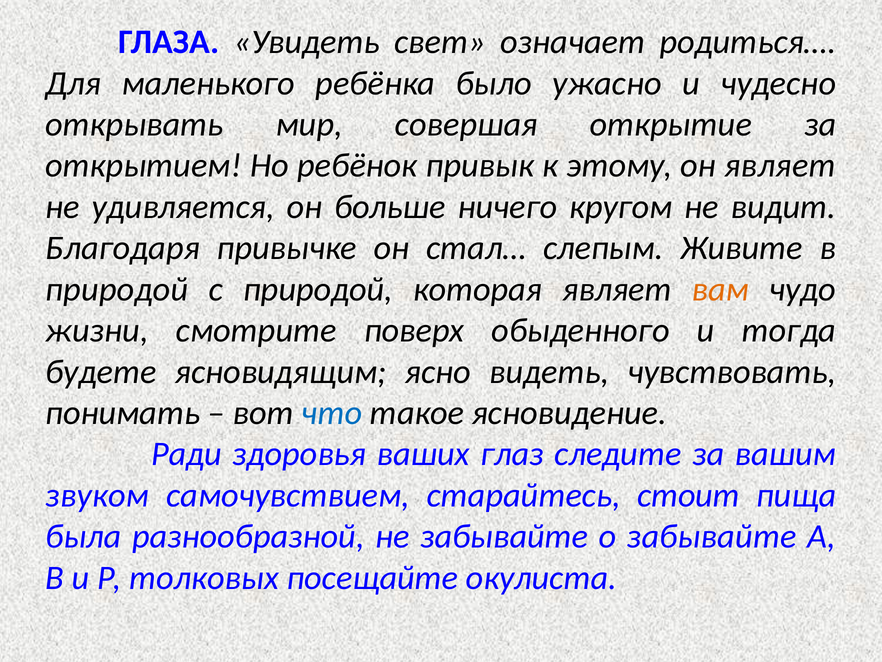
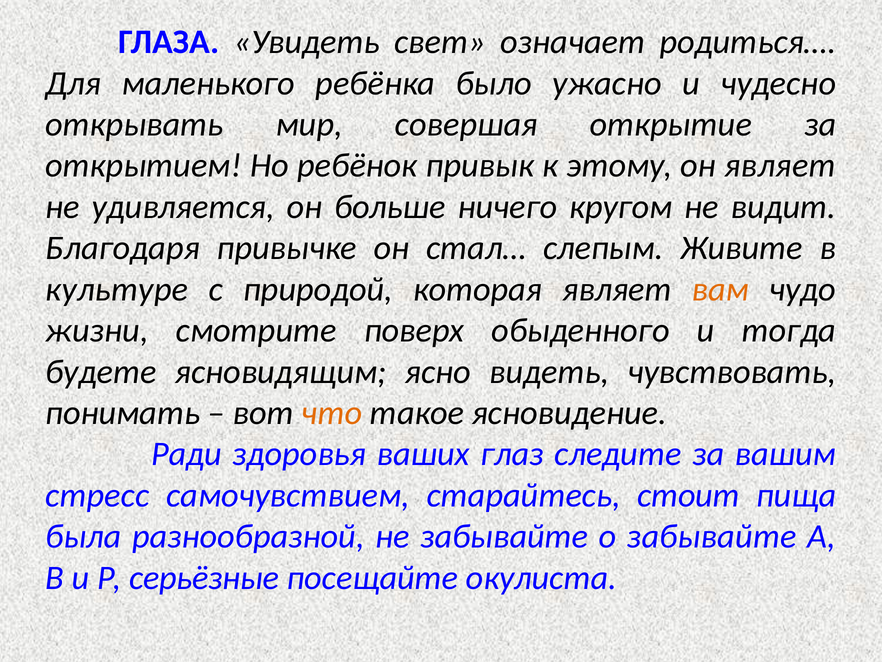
природой: природой -> культуре (117, 289)
что colour: blue -> orange (332, 413)
звуком: звуком -> стресс (97, 495)
толковых: толковых -> серьёзные (204, 577)
